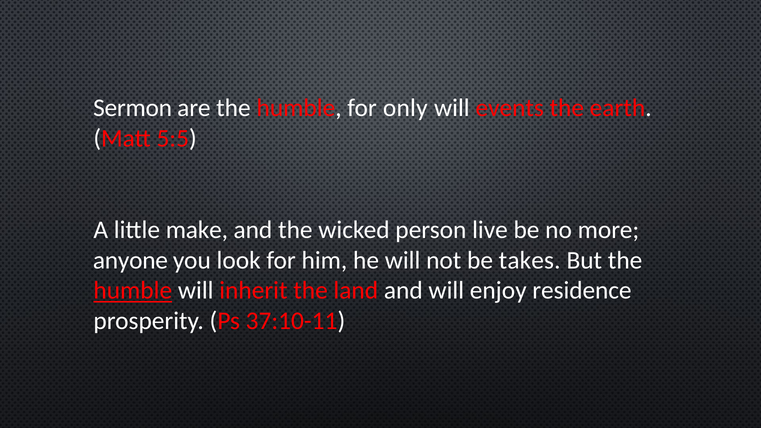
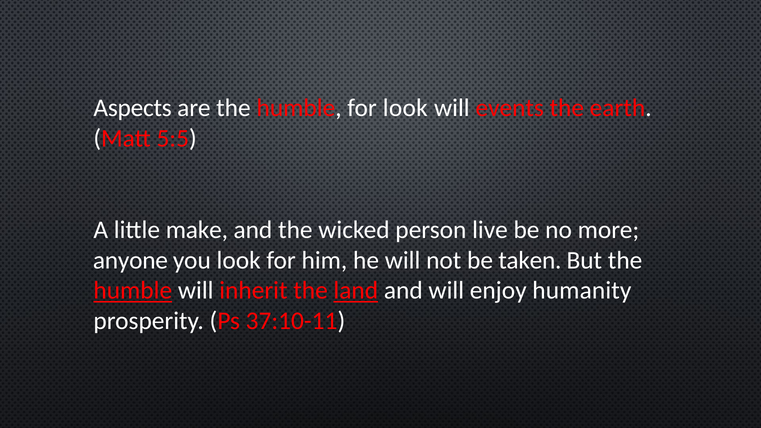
Sermon: Sermon -> Aspects (133, 108)
for only: only -> look (405, 108)
takes: takes -> taken (530, 260)
land underline: none -> present (356, 291)
residence: residence -> humanity (582, 291)
